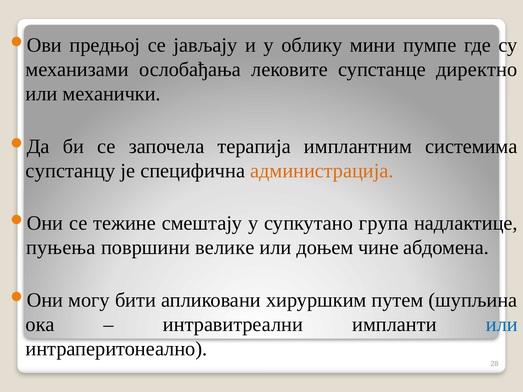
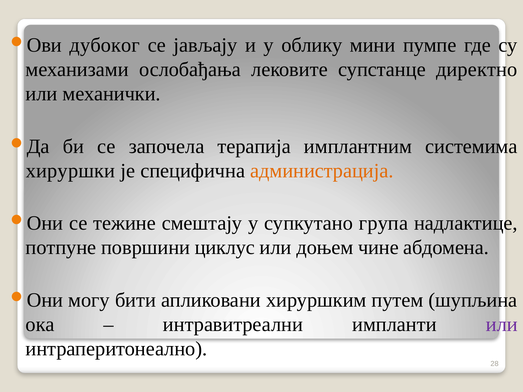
предњој: предњој -> дубоког (105, 45)
супстанцу: супстанцу -> хируршки (71, 171)
пуњења: пуњења -> потпуне (61, 248)
велике: велике -> циклус (225, 248)
или colour: blue -> purple (502, 325)
